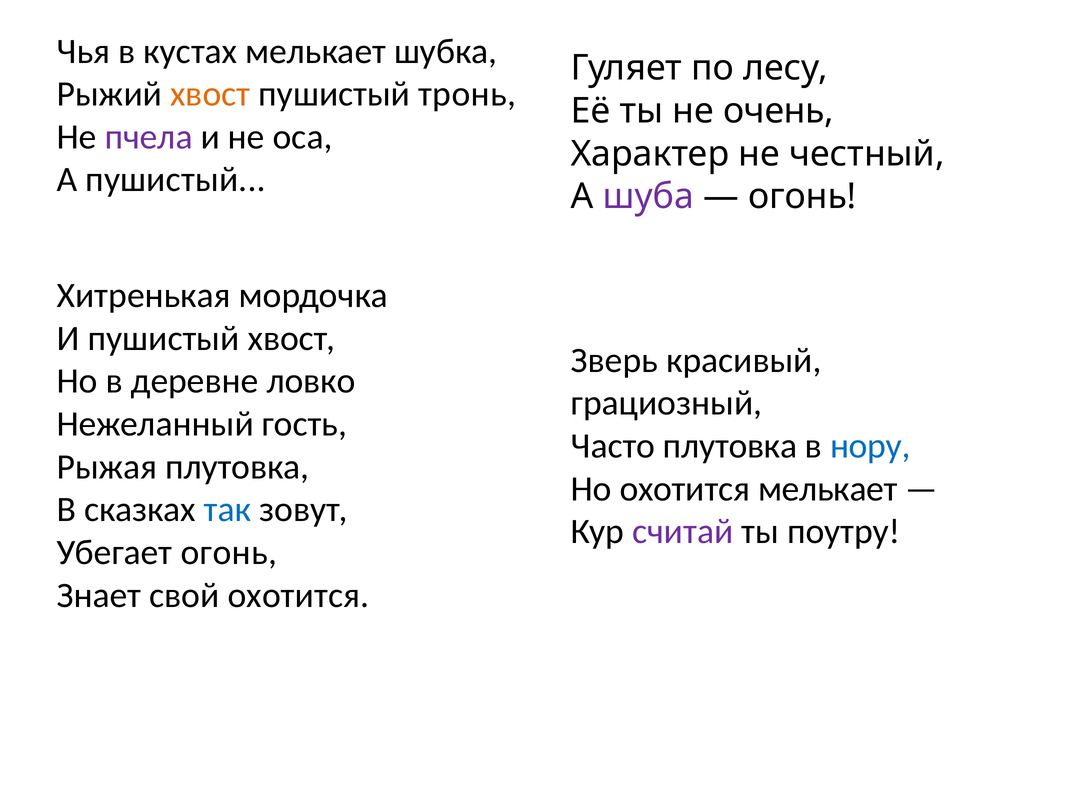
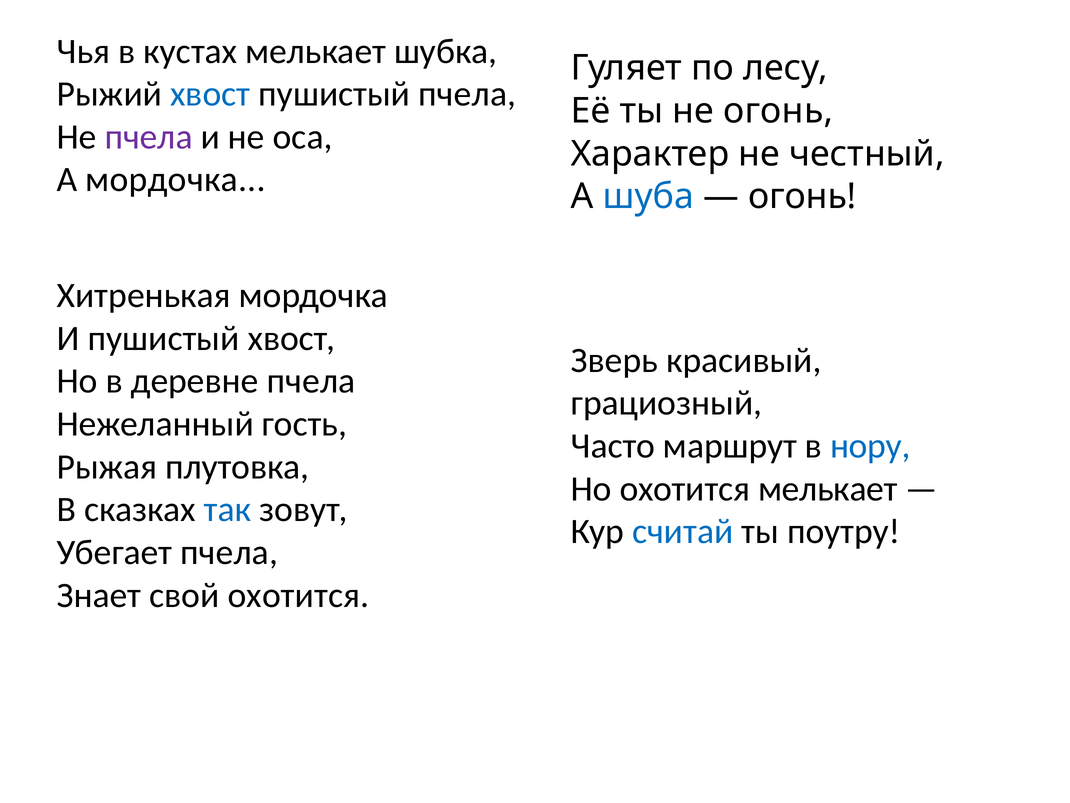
хвост colour: orange -> blue (210, 94)
пушистый тронь: тронь -> пчела (467, 94)
не очень: очень -> огонь (778, 111)
А пушистый: пушистый -> мордочка (176, 180)
шуба colour: purple -> blue (648, 196)
деревне ловко: ловко -> пчела (311, 381)
Часто плутовка: плутовка -> маршрут (730, 446)
считай colour: purple -> blue (683, 531)
Убегает огонь: огонь -> пчела (229, 552)
